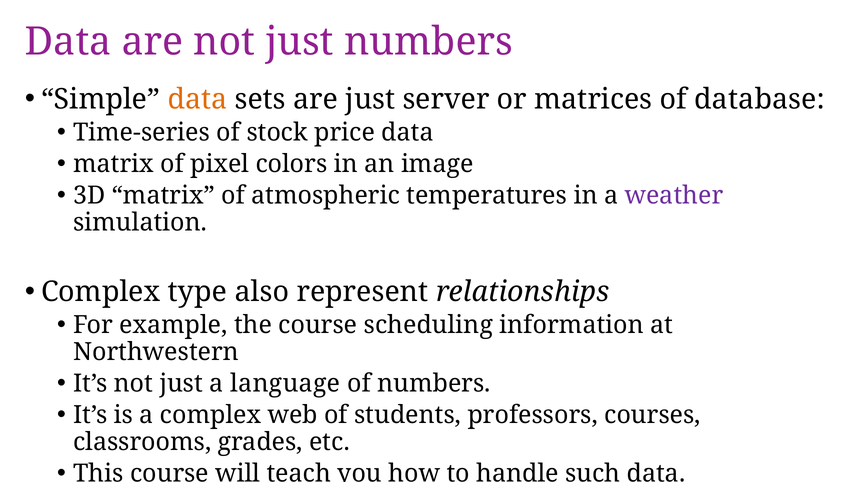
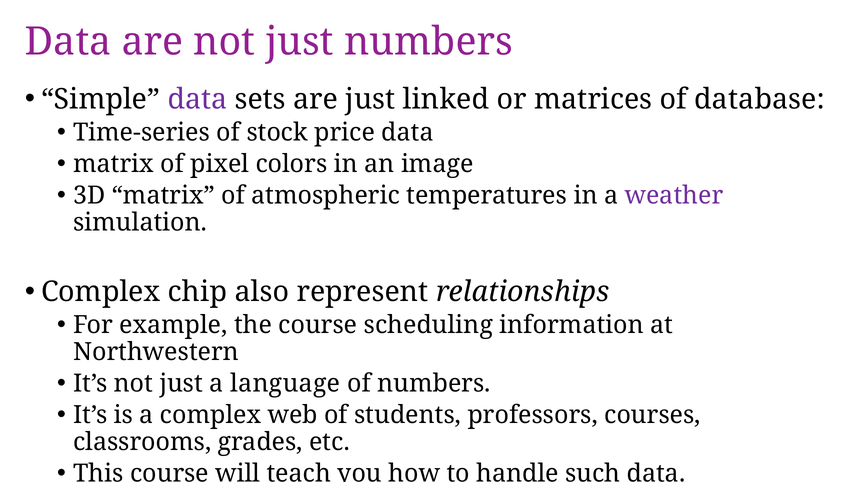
data colour: orange -> purple (197, 99)
server: server -> linked (446, 99)
type: type -> chip (197, 292)
